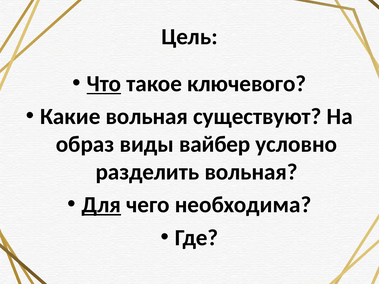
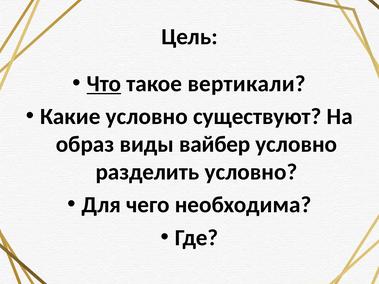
ключевого: ключевого -> вертикали (247, 84)
Какие вольная: вольная -> условно (147, 117)
разделить вольная: вольная -> условно (251, 172)
Для underline: present -> none (101, 205)
